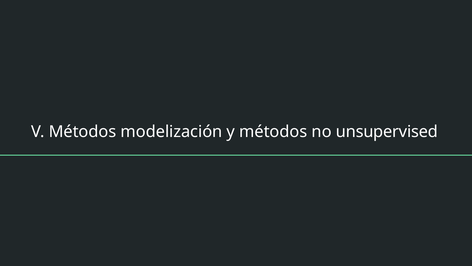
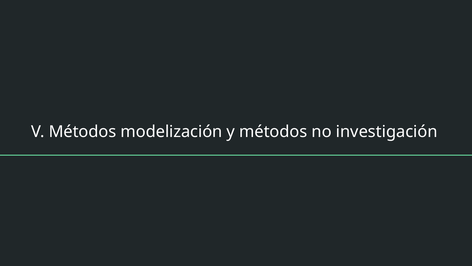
unsupervised: unsupervised -> investigación (387, 131)
